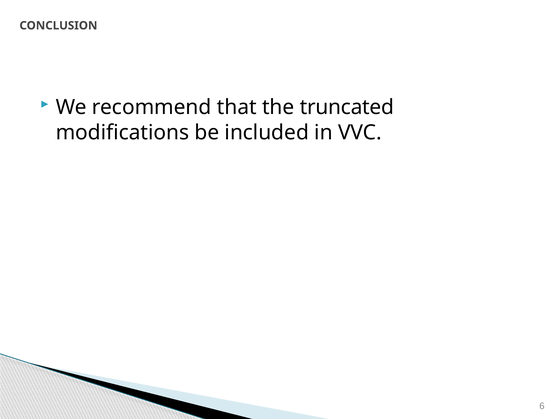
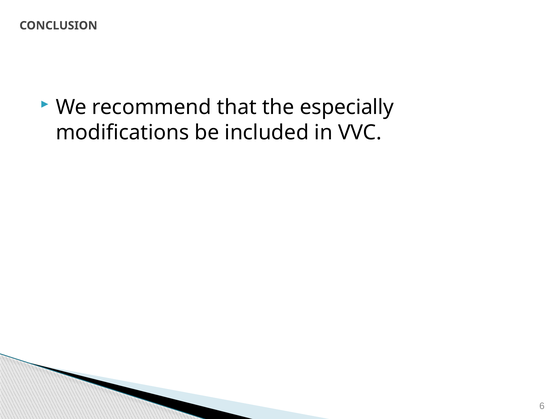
truncated: truncated -> especially (347, 107)
